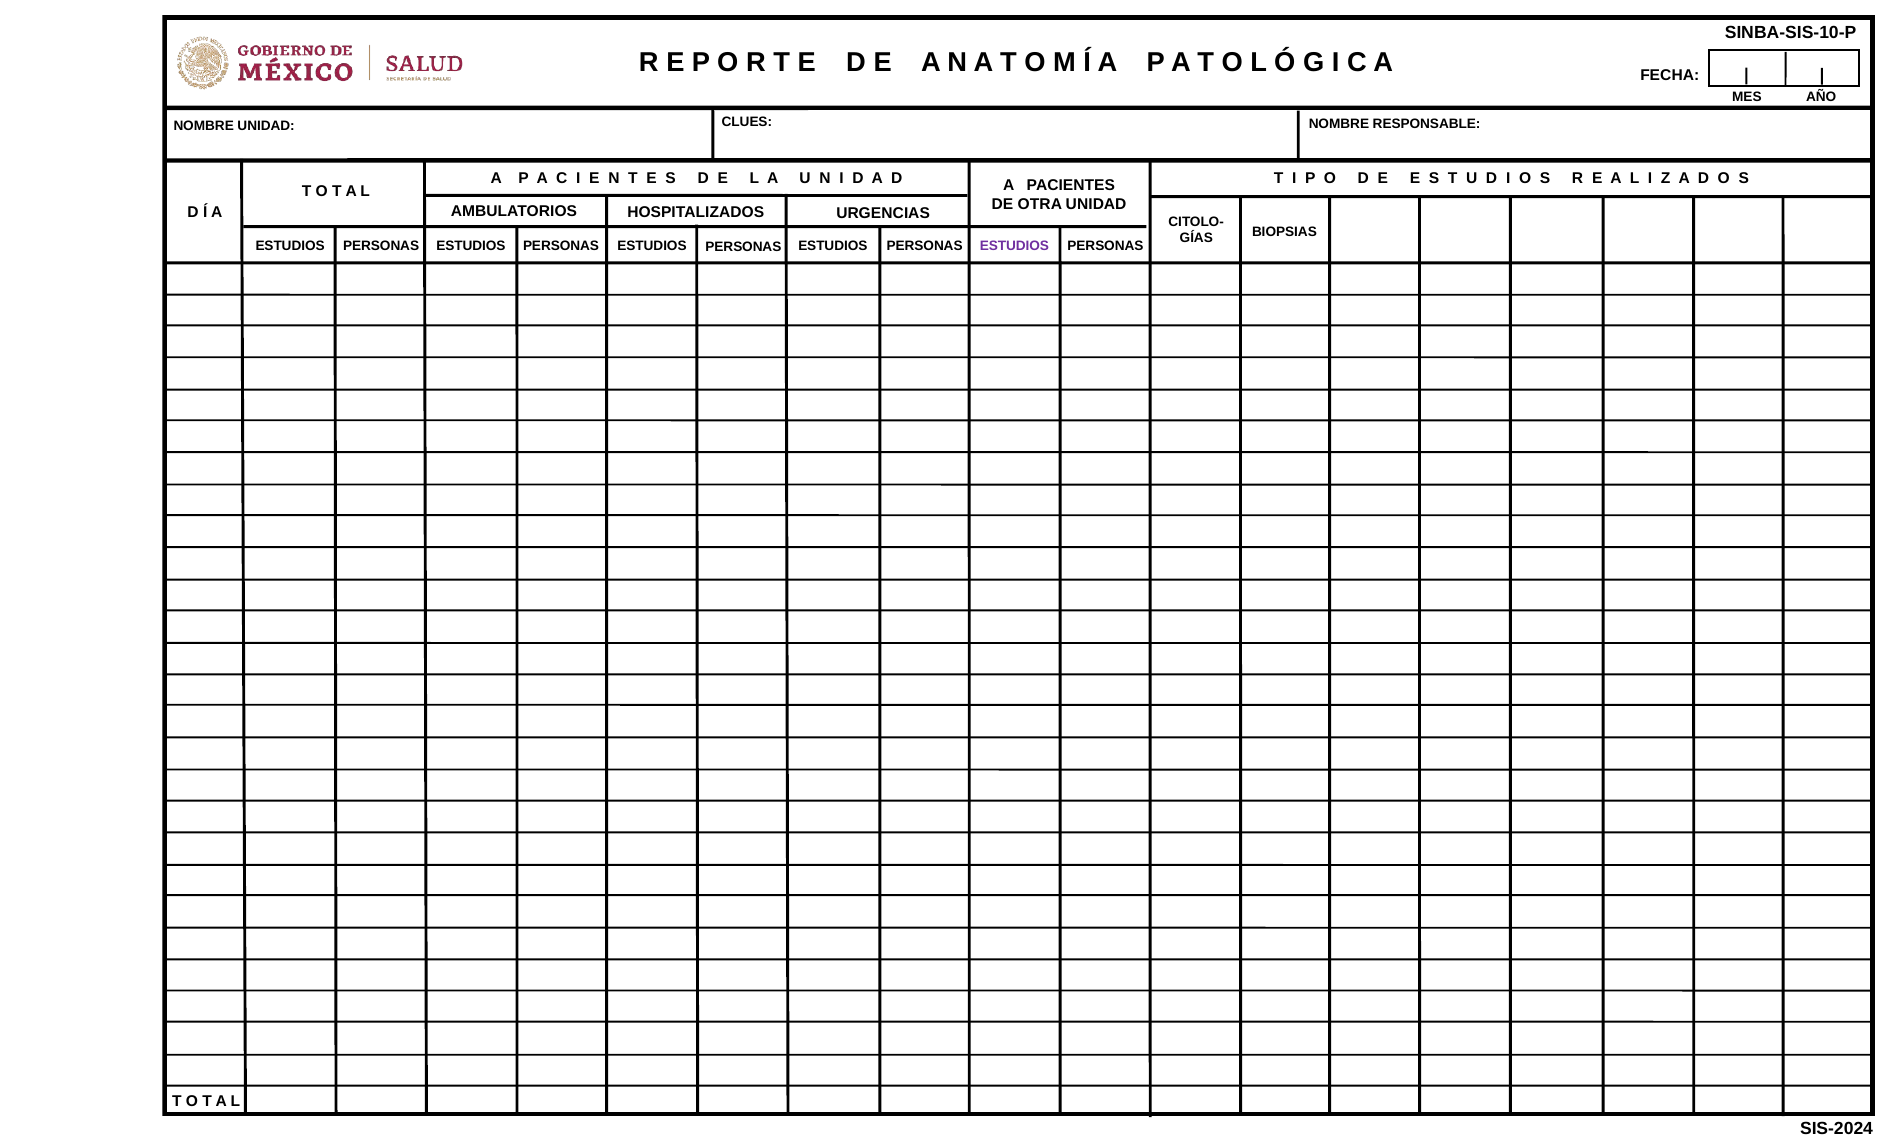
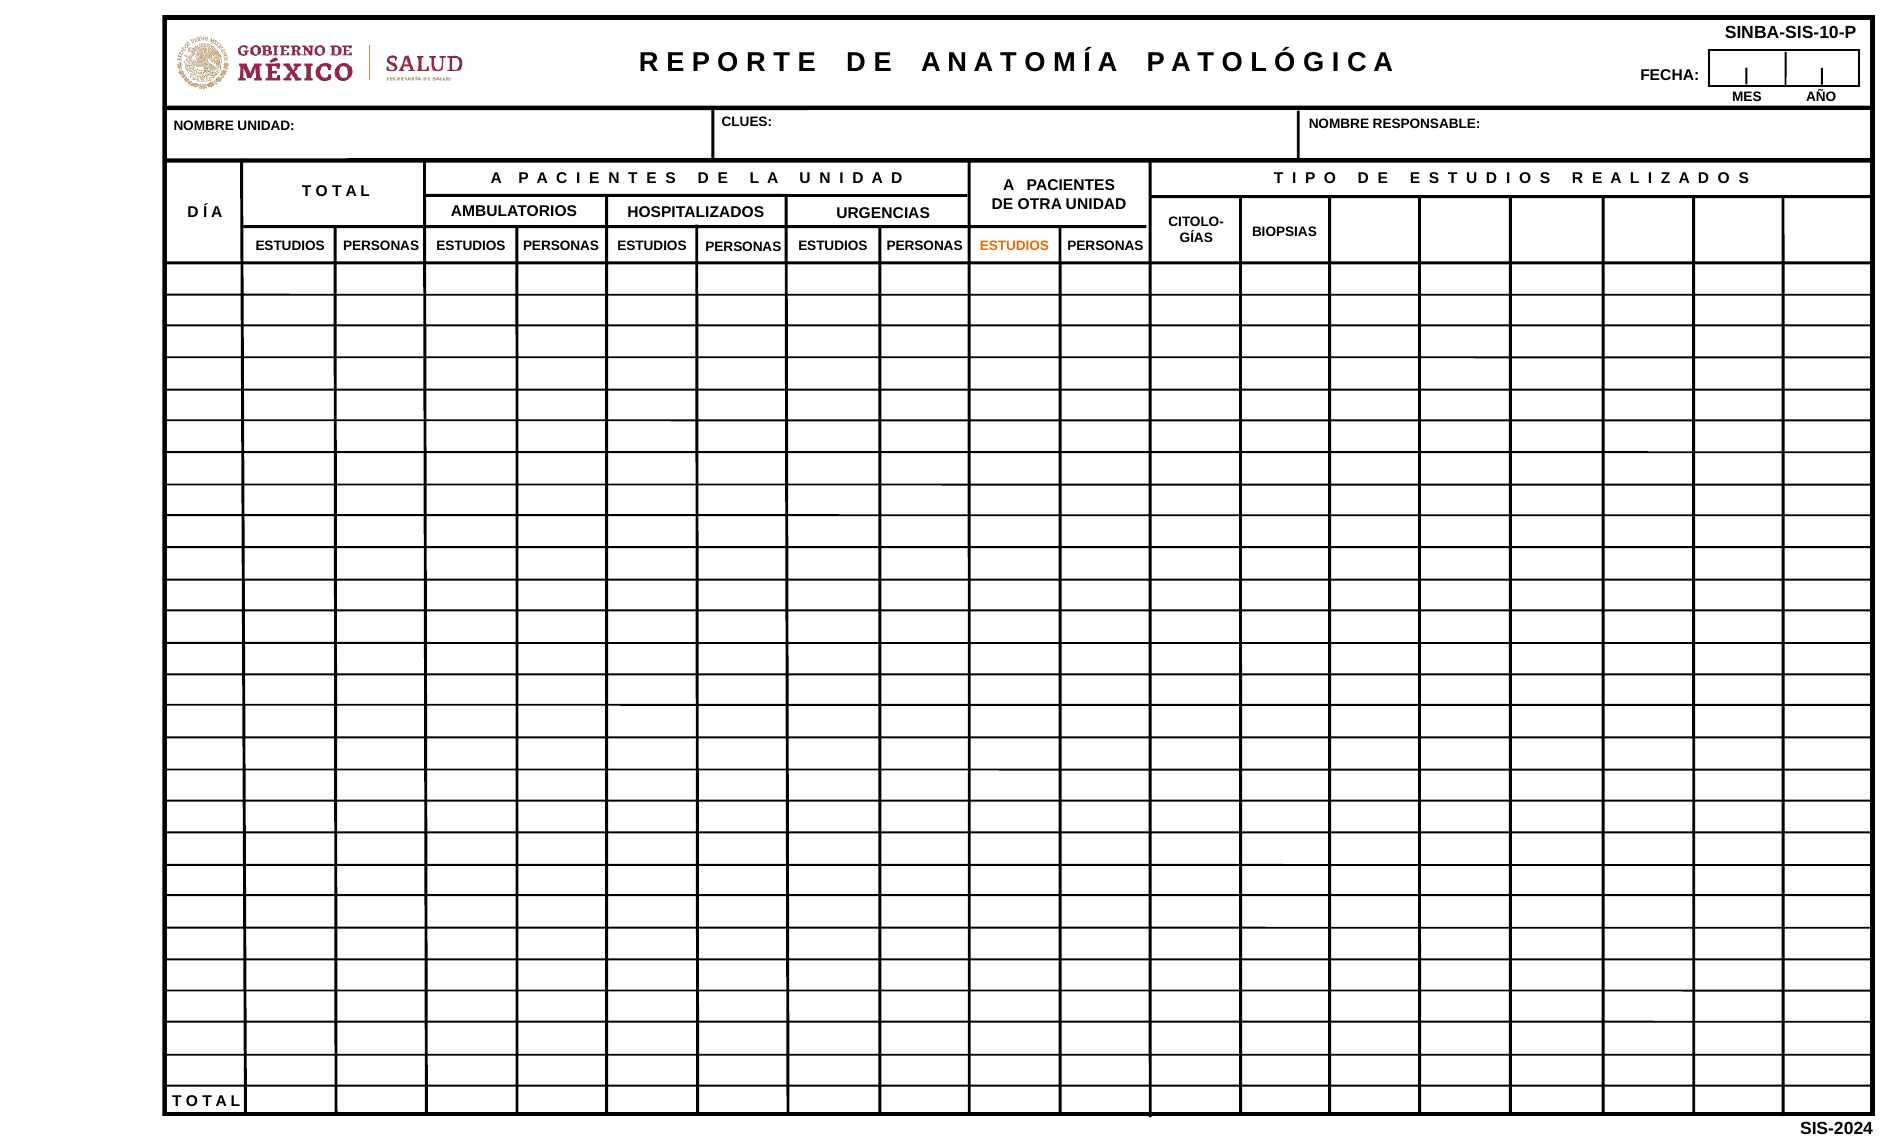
ESTUDIOS colour: purple -> orange (1014, 246)
